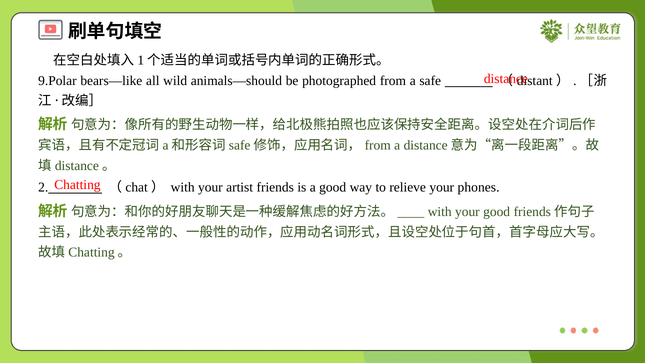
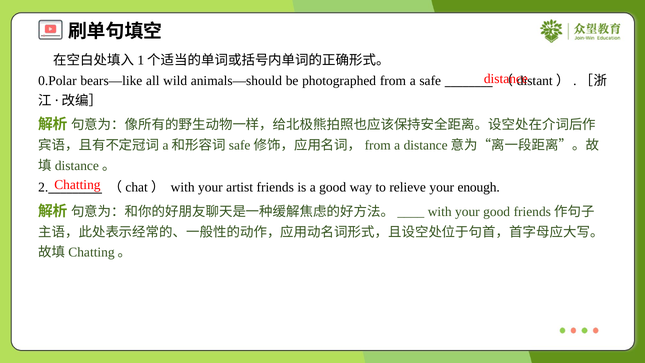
9.Polar: 9.Polar -> 0.Polar (57, 81)
phones: phones -> enough (479, 187)
